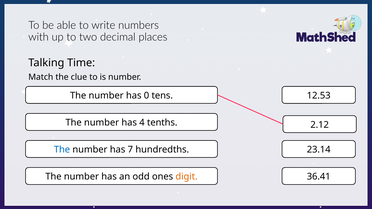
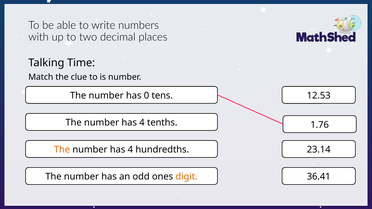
2.12: 2.12 -> 1.76 (320, 125)
The colour: blue -> orange (62, 150)
7: 7 -> 4 (130, 150)
